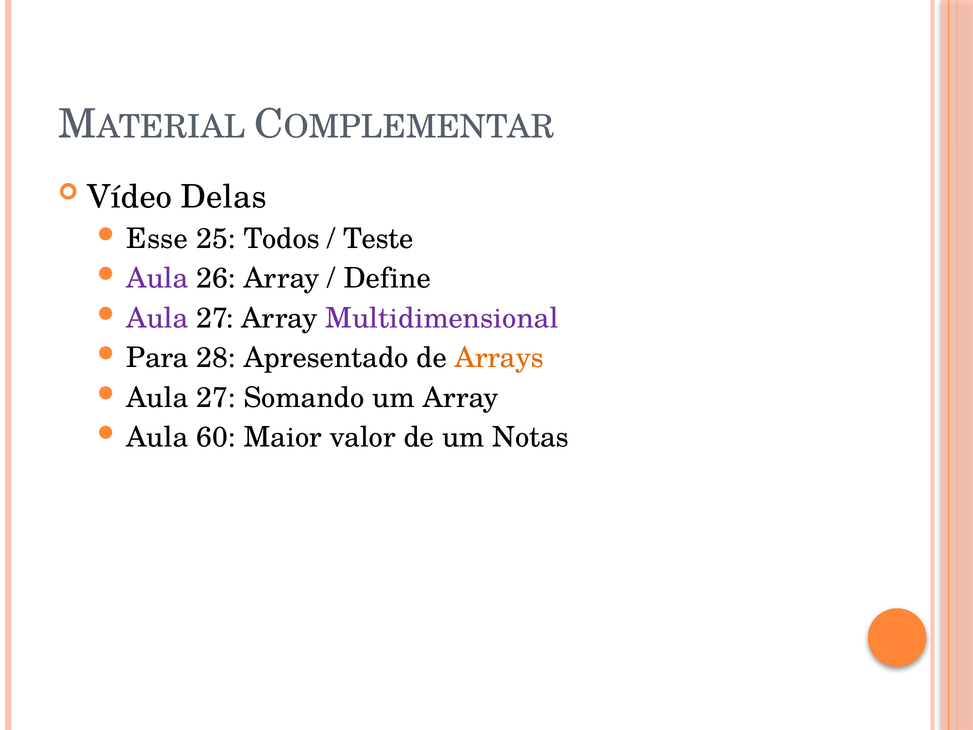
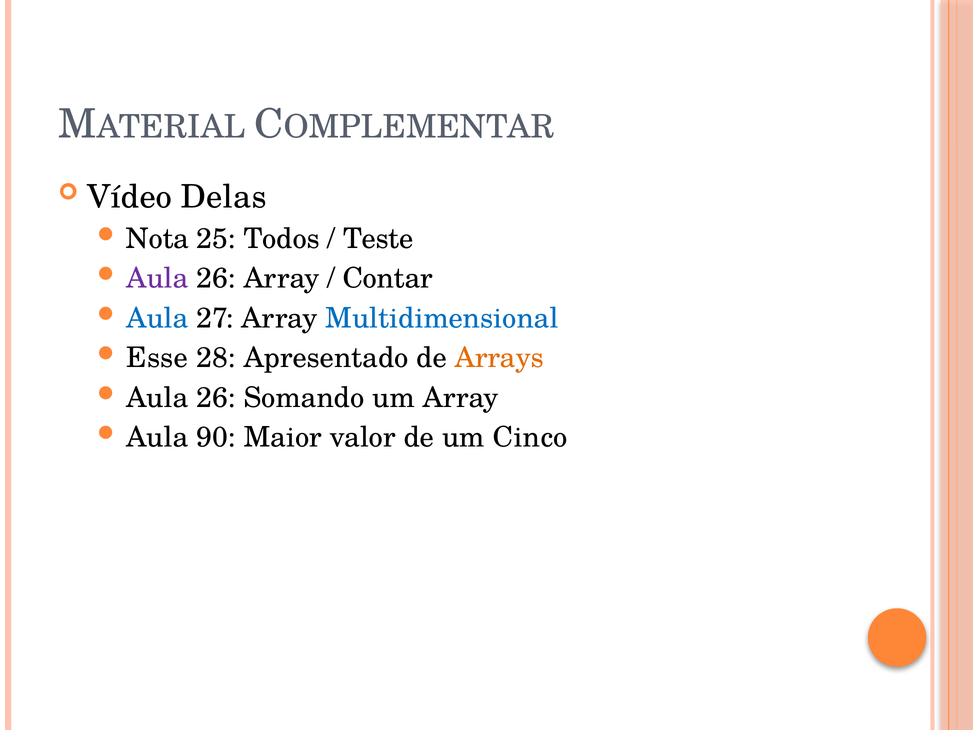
Esse: Esse -> Nota (157, 239)
Define: Define -> Contar (388, 278)
Aula colour: purple -> blue (157, 318)
Multidimensional colour: purple -> blue (442, 318)
Para: Para -> Esse (157, 358)
27: 27 -> 26 (216, 398)
60: 60 -> 90 (216, 437)
Notas: Notas -> Cinco (530, 437)
